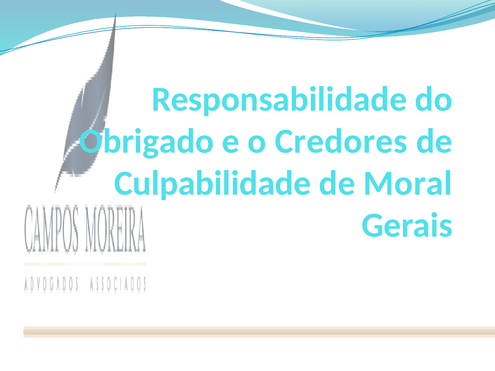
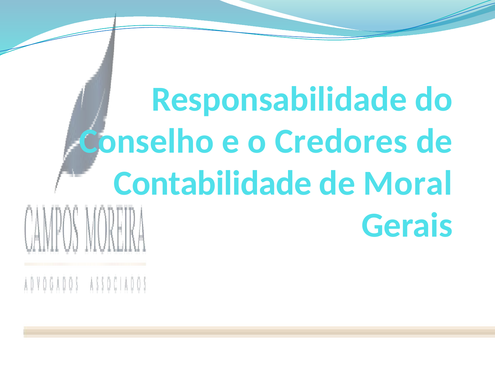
Obrigado: Obrigado -> Conselho (146, 141)
Culpabilidade: Culpabilidade -> Contabilidade (213, 183)
